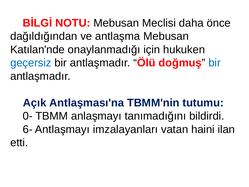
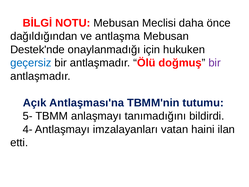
Katılan'nde: Katılan'nde -> Destek'nde (37, 49)
bir colour: blue -> purple (215, 63)
0-: 0- -> 5- (28, 116)
6-: 6- -> 4- (28, 129)
